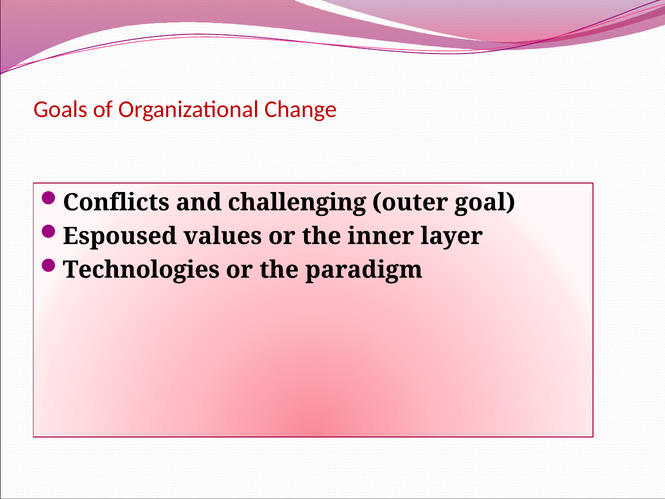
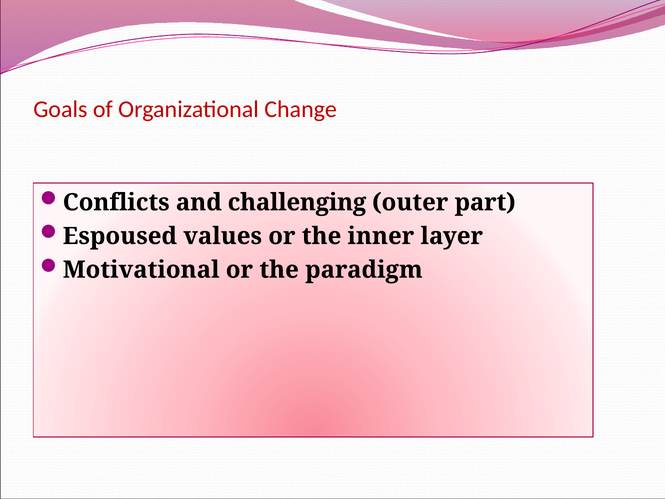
goal: goal -> part (485, 202)
Technologies: Technologies -> Motivational (141, 270)
